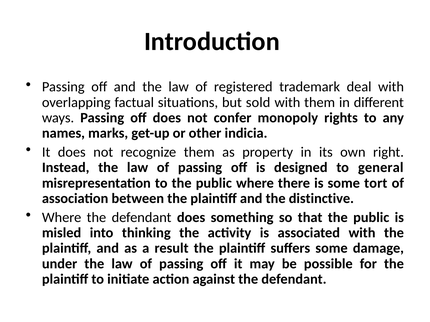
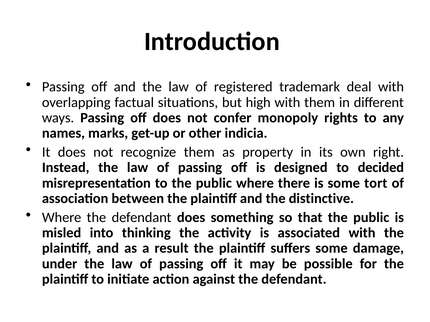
sold: sold -> high (258, 102)
general: general -> decided (381, 168)
